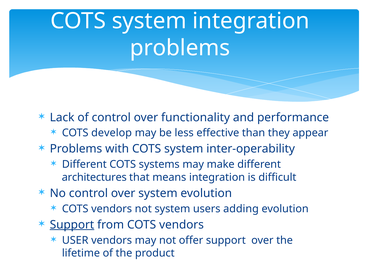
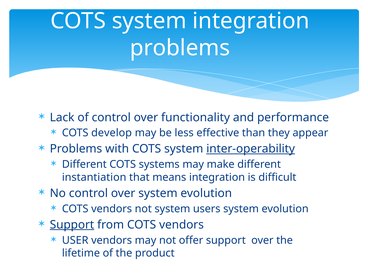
inter-operability underline: none -> present (251, 149)
architectures: architectures -> instantiation (94, 177)
users adding: adding -> system (241, 209)
